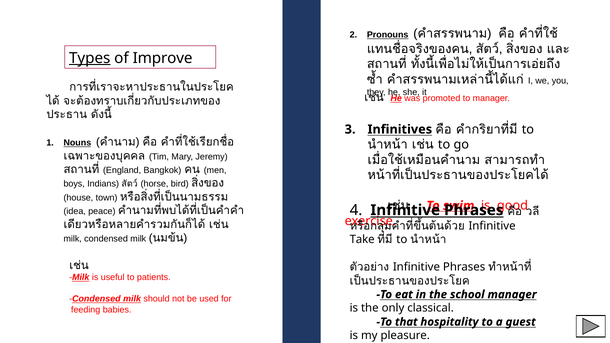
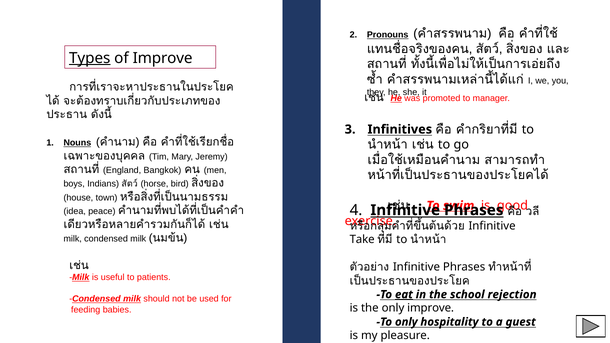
eat underline: none -> present (404, 295)
school manager: manager -> rejection (512, 295)
only classical: classical -> improve (431, 308)
To that: that -> only (406, 322)
